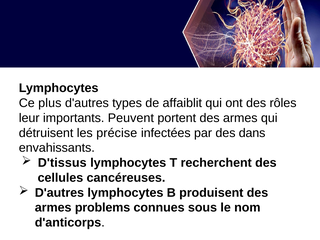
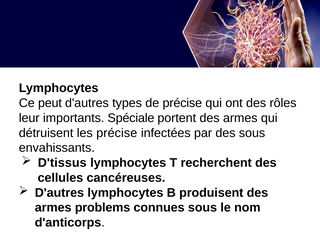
plus: plus -> peut (50, 103)
de affaiblit: affaiblit -> précise (182, 103)
Peuvent: Peuvent -> Spéciale (131, 118)
des dans: dans -> sous (252, 133)
